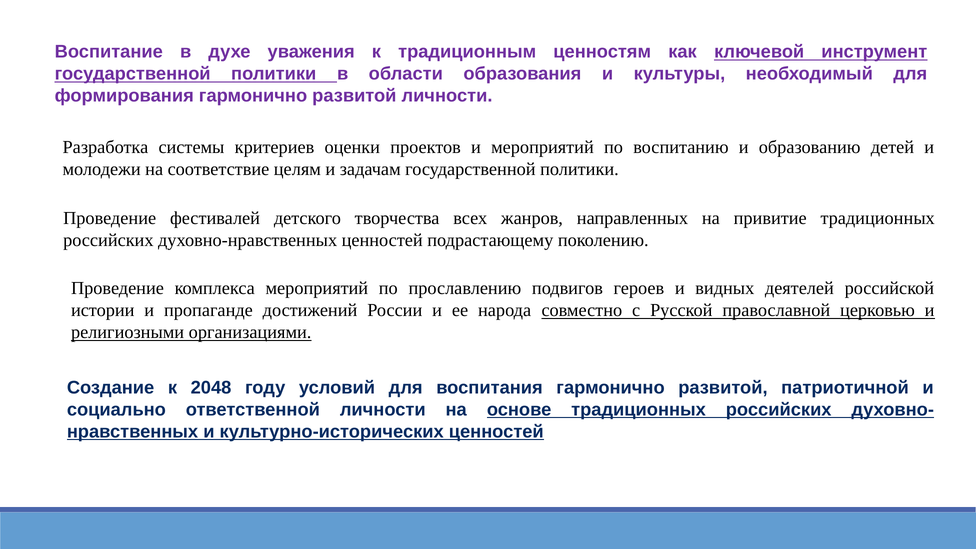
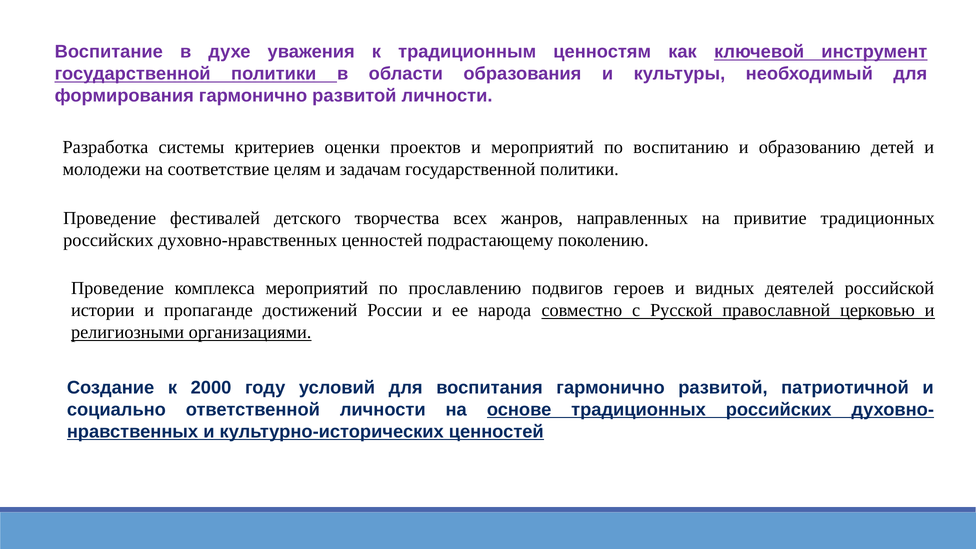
2048: 2048 -> 2000 (211, 388)
